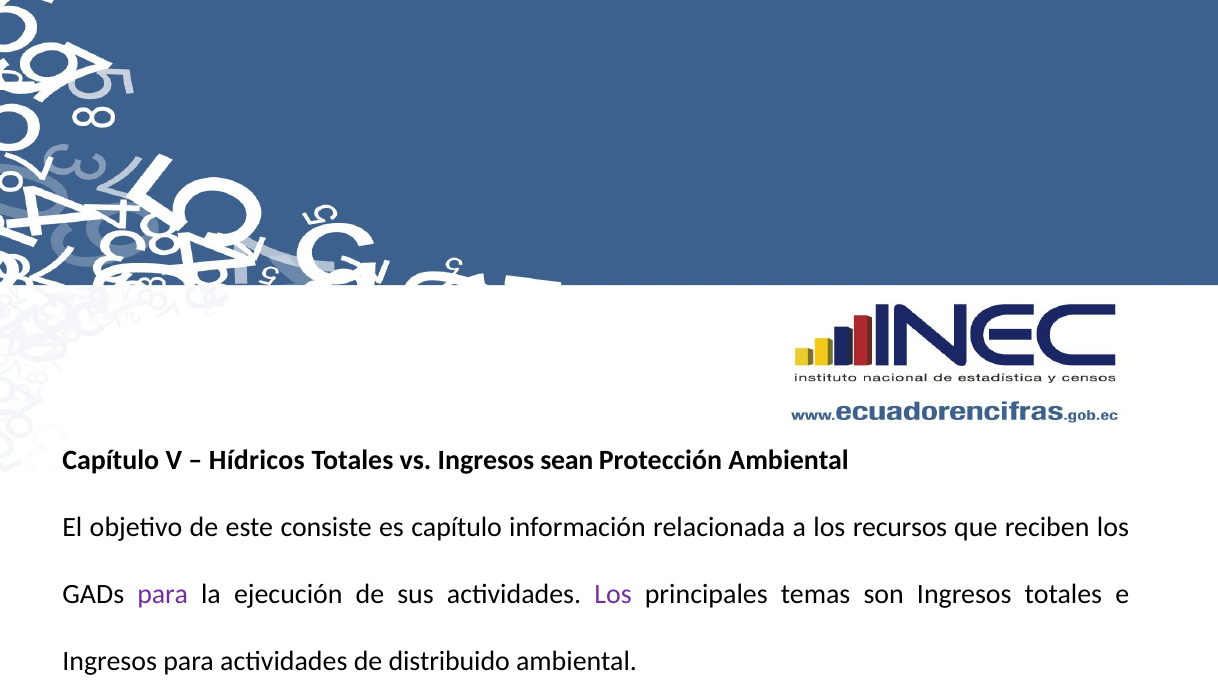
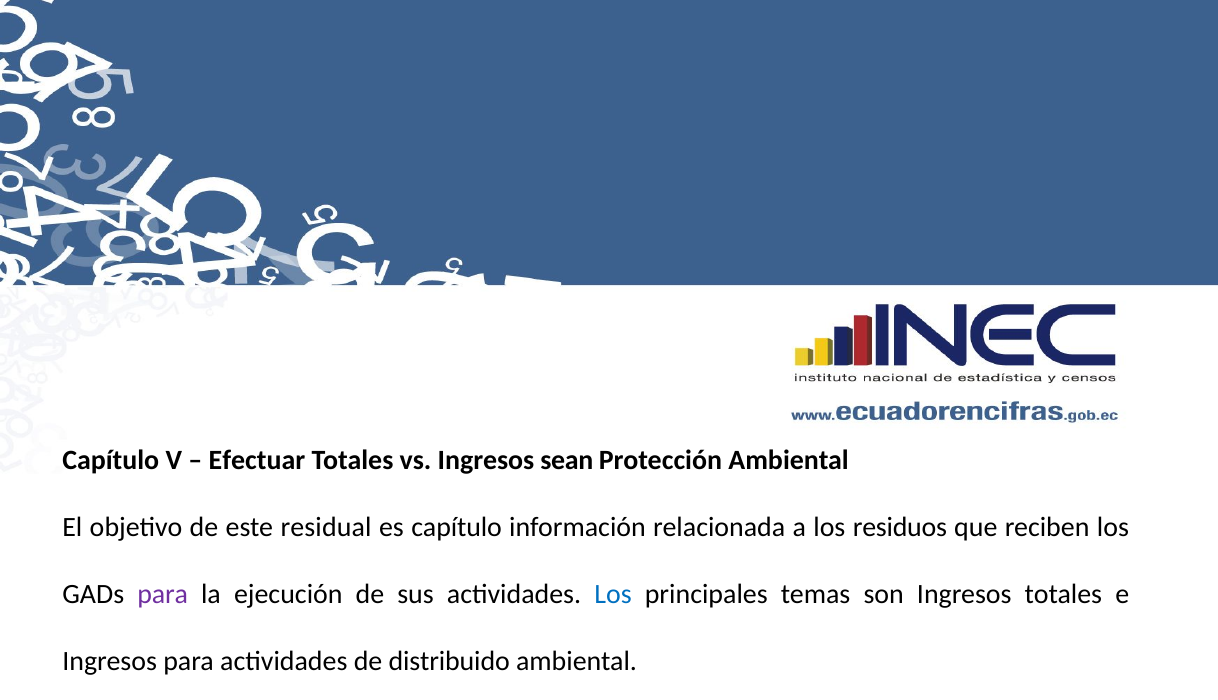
Hídricos: Hídricos -> Efectuar (257, 461)
consiste: consiste -> residual (326, 528)
recursos: recursos -> residuos (900, 528)
Los colour: purple -> blue (613, 595)
